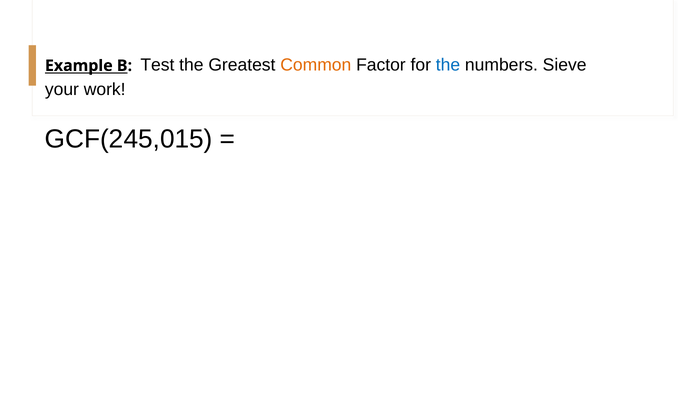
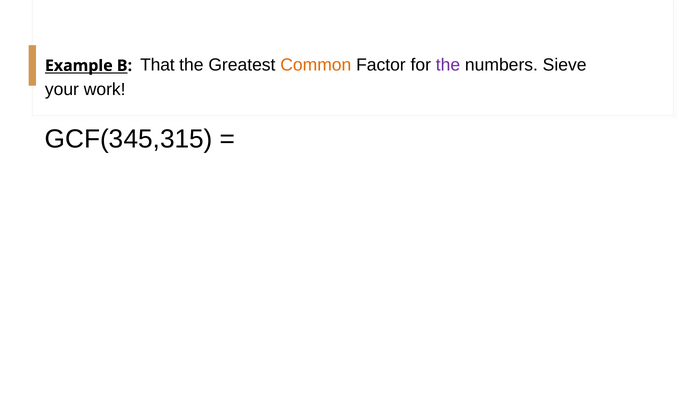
Test: Test -> That (157, 65)
the colour: blue -> purple (448, 65)
GCF(245,015: GCF(245,015 -> GCF(345,315 (129, 139)
